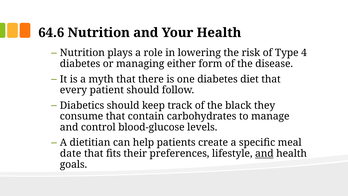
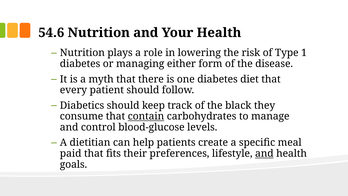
64.6: 64.6 -> 54.6 (51, 33)
4: 4 -> 1 (304, 53)
contain underline: none -> present (146, 116)
date: date -> paid (71, 153)
